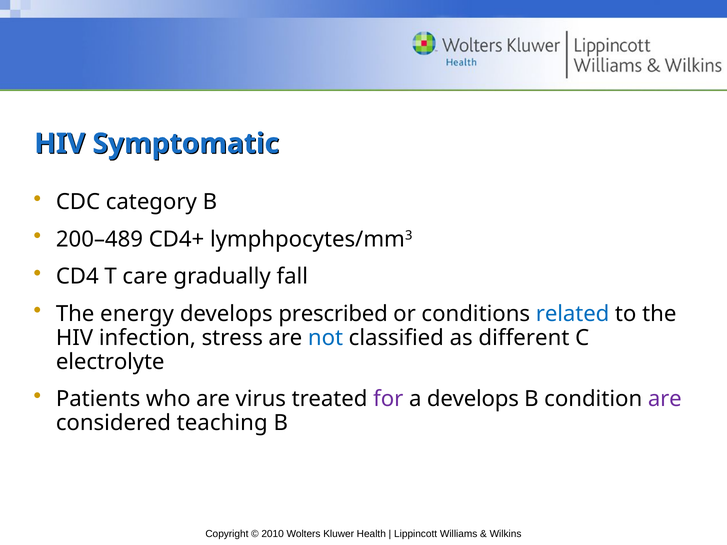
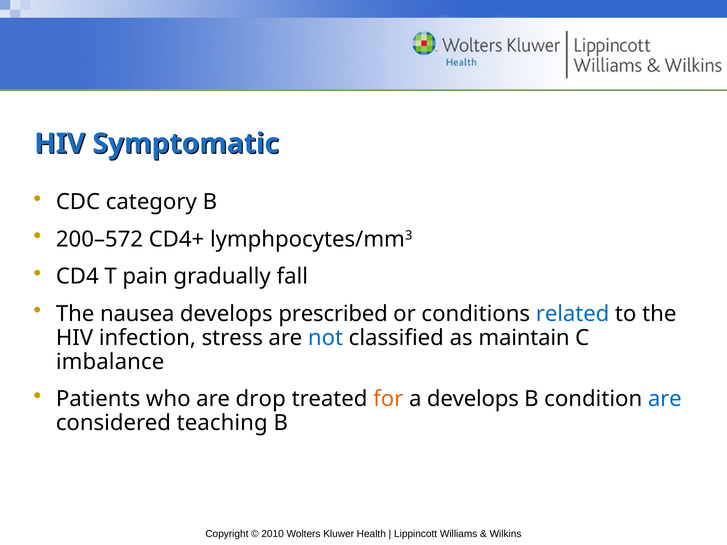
200–489: 200–489 -> 200–572 (99, 239)
care: care -> pain (145, 277)
energy: energy -> nausea (137, 314)
different: different -> maintain (524, 338)
electrolyte: electrolyte -> imbalance (110, 362)
virus: virus -> drop (261, 399)
for colour: purple -> orange (388, 399)
are colour: purple -> blue (665, 399)
